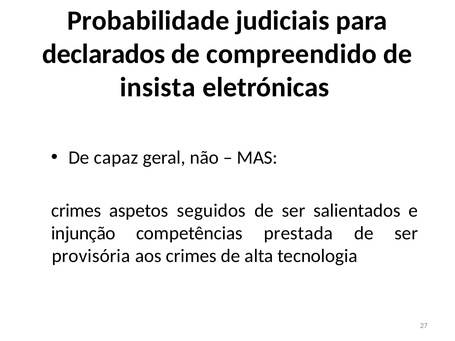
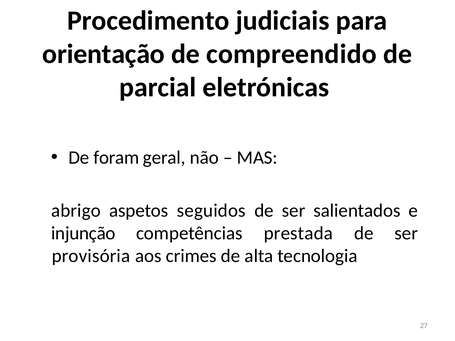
Probabilidade: Probabilidade -> Procedimento (148, 21)
declarados: declarados -> orientação (104, 54)
insista: insista -> parcial (158, 88)
capaz: capaz -> foram (116, 158)
crimes: crimes -> abrigo (76, 211)
